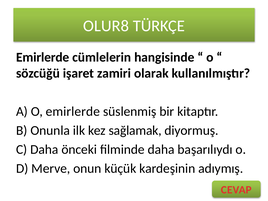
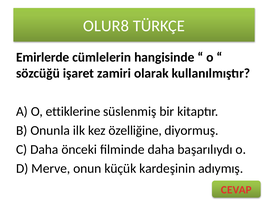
O emirlerde: emirlerde -> ettiklerine (73, 111)
sağlamak: sağlamak -> özelliğine (135, 130)
